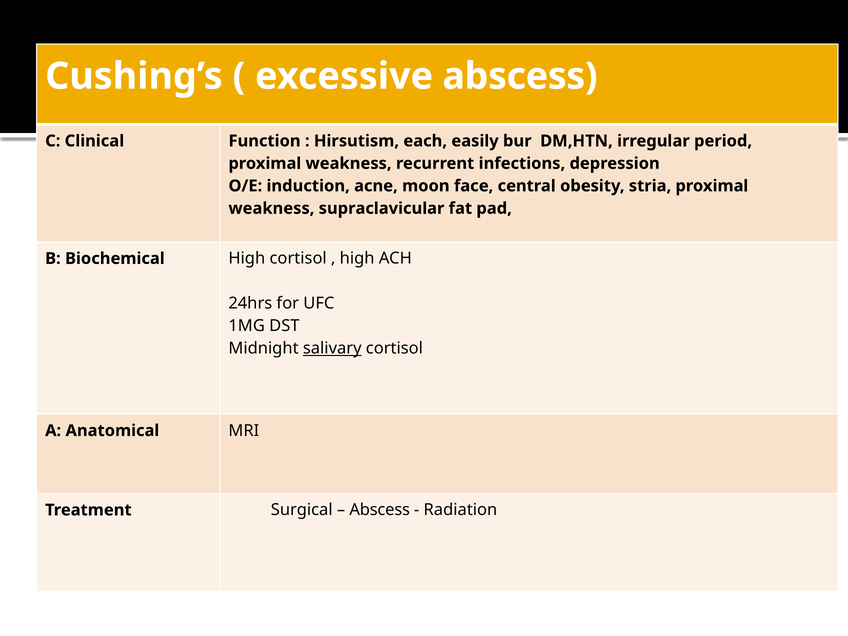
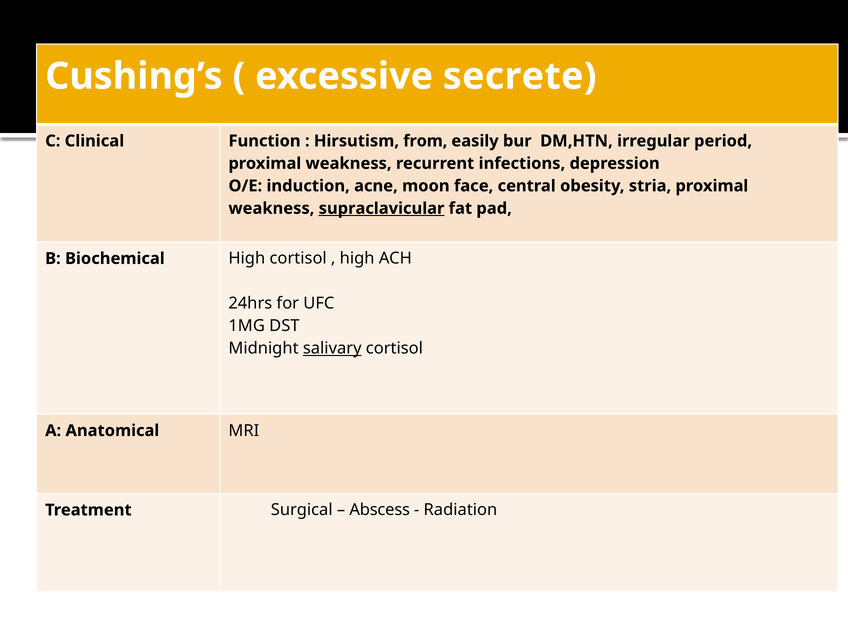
excessive abscess: abscess -> secrete (520, 76)
each: each -> from (425, 141)
supraclavicular underline: none -> present (382, 208)
